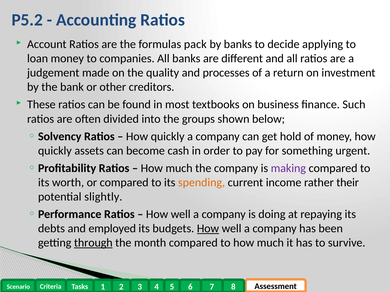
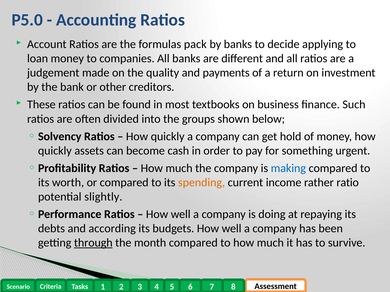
P5.2: P5.2 -> P5.0 (27, 20)
processes: processes -> payments (226, 73)
making colour: purple -> blue (288, 168)
their: their -> ratio (348, 183)
employed: employed -> according (112, 229)
How underline: present -> none (208, 229)
